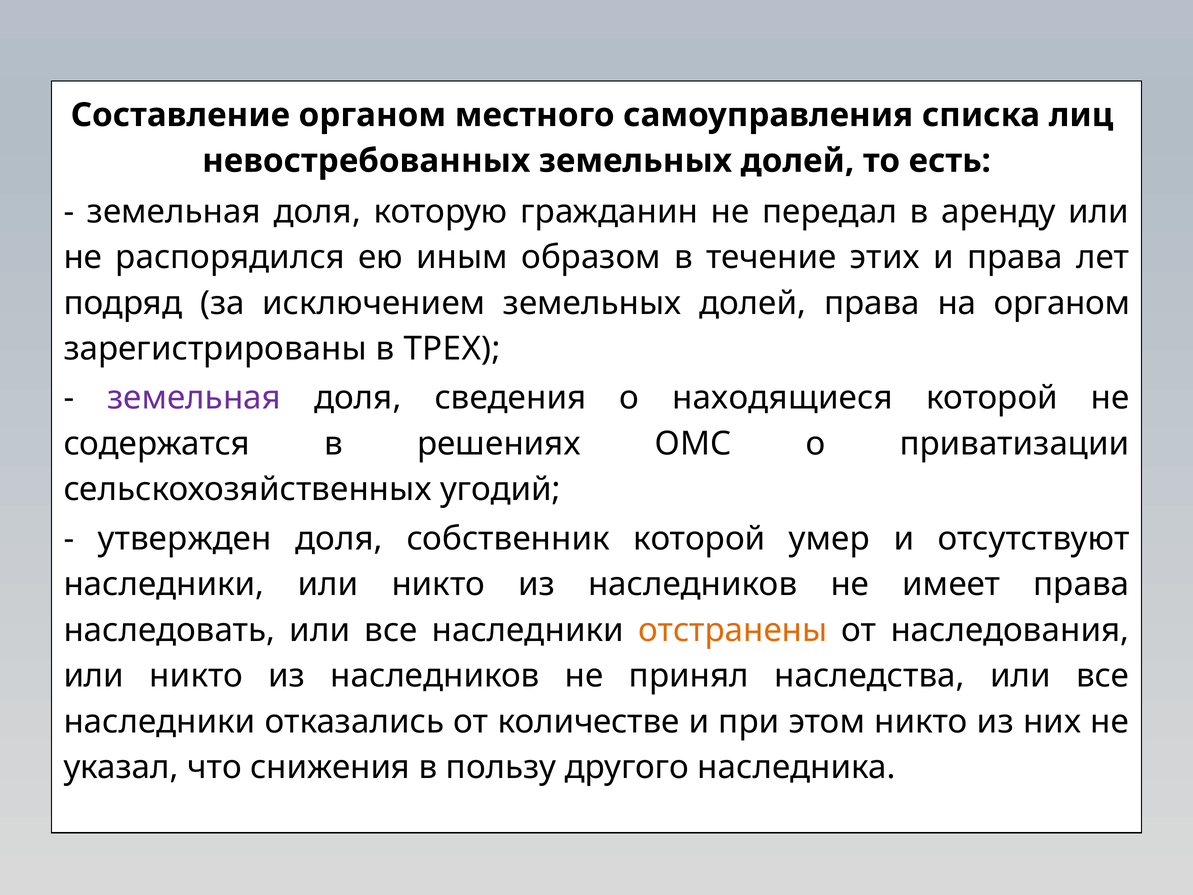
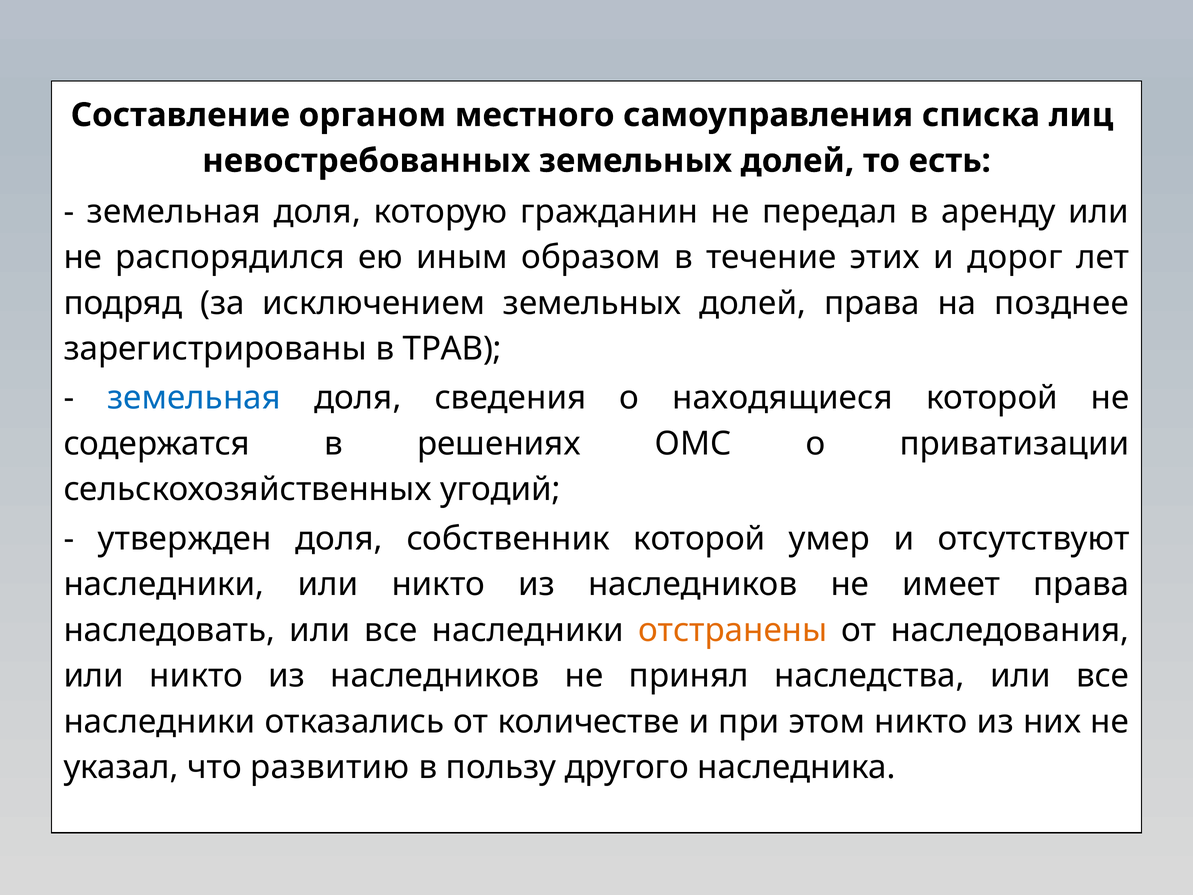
и права: права -> дорог (1015, 257)
на органом: органом -> позднее (1062, 303)
ТРЕХ: ТРЕХ -> ТРАВ (452, 349)
земельная colour: purple -> blue (194, 398)
снижения: снижения -> развитию (330, 767)
